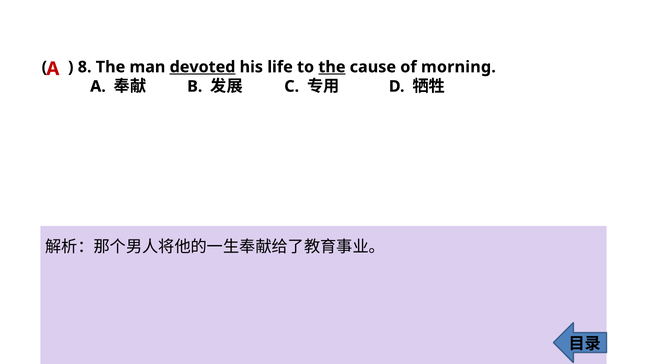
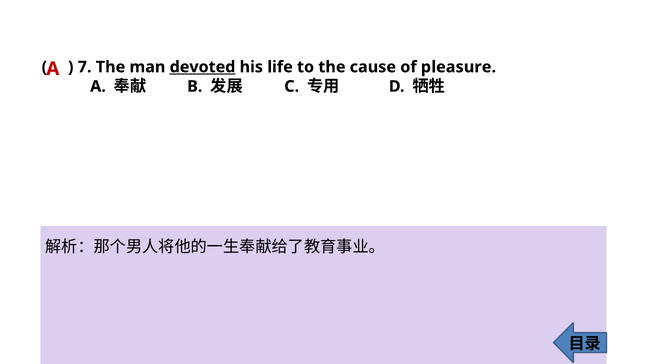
8: 8 -> 7 (85, 67)
the underline: present -> none (332, 67)
morning: morning -> pleasure (458, 67)
